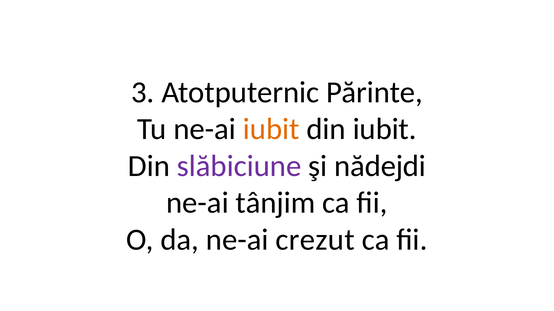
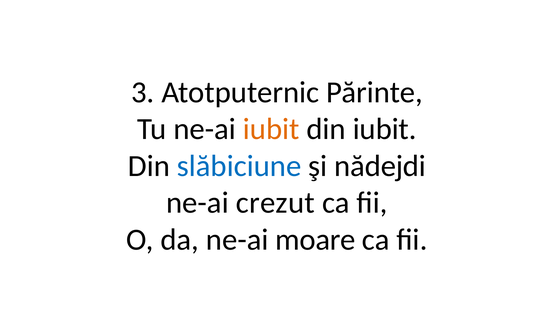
slăbiciune colour: purple -> blue (239, 166)
tânjim: tânjim -> crezut (275, 203)
crezut: crezut -> moare (315, 240)
